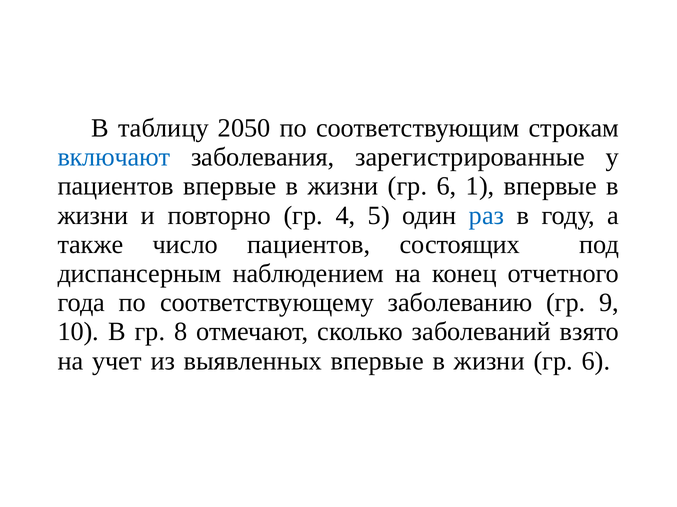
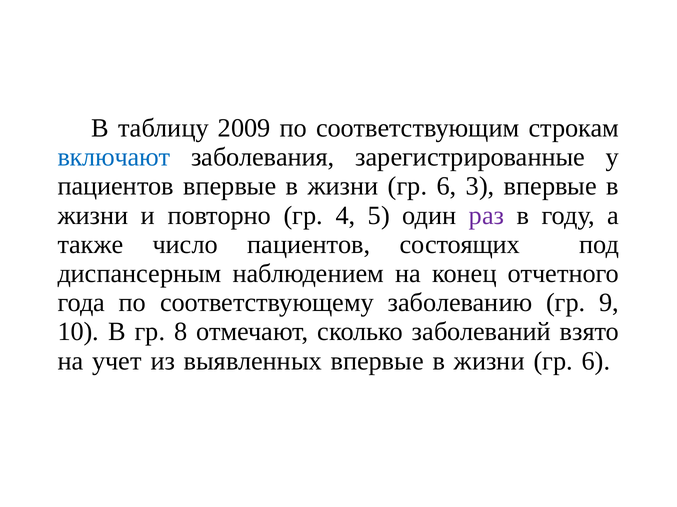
2050: 2050 -> 2009 (244, 128)
1: 1 -> 3 (480, 187)
раз colour: blue -> purple (487, 216)
